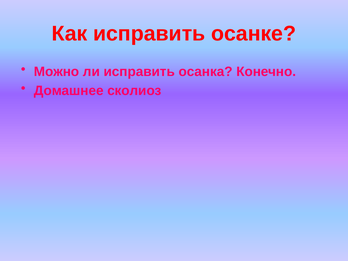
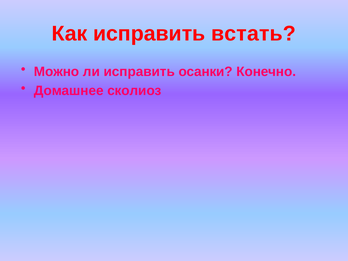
осанке: осанке -> встать (253, 34)
осанка: осанка -> осанки (206, 72)
